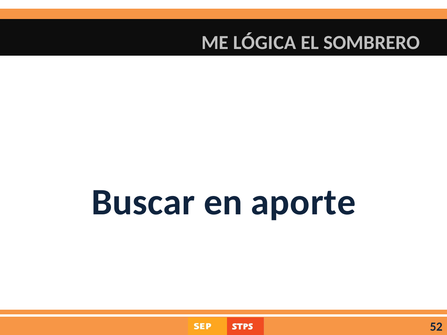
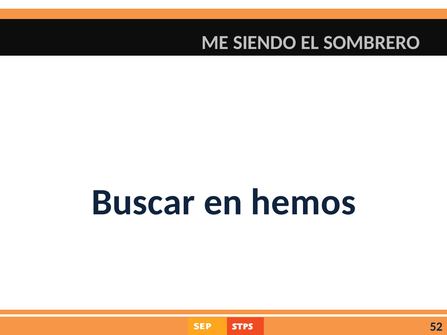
LÓGICA: LÓGICA -> SIENDO (265, 43)
aporte: aporte -> hemos (303, 202)
